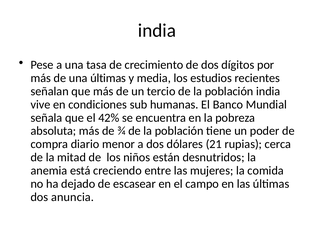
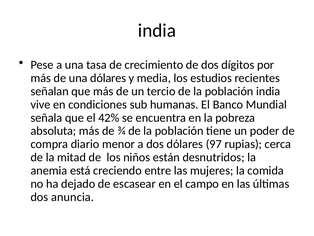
una últimas: últimas -> dólares (108, 78)
21: 21 -> 97 (214, 144)
